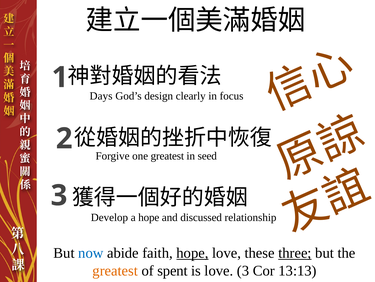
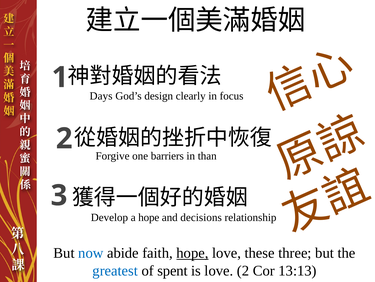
one greatest: greatest -> barriers (167, 156)
seed: seed -> than (207, 156)
discussed: discussed -> decisions (201, 217)
three underline: present -> none (295, 252)
greatest colour: orange -> blue (115, 270)
love 3: 3 -> 2 (243, 270)
